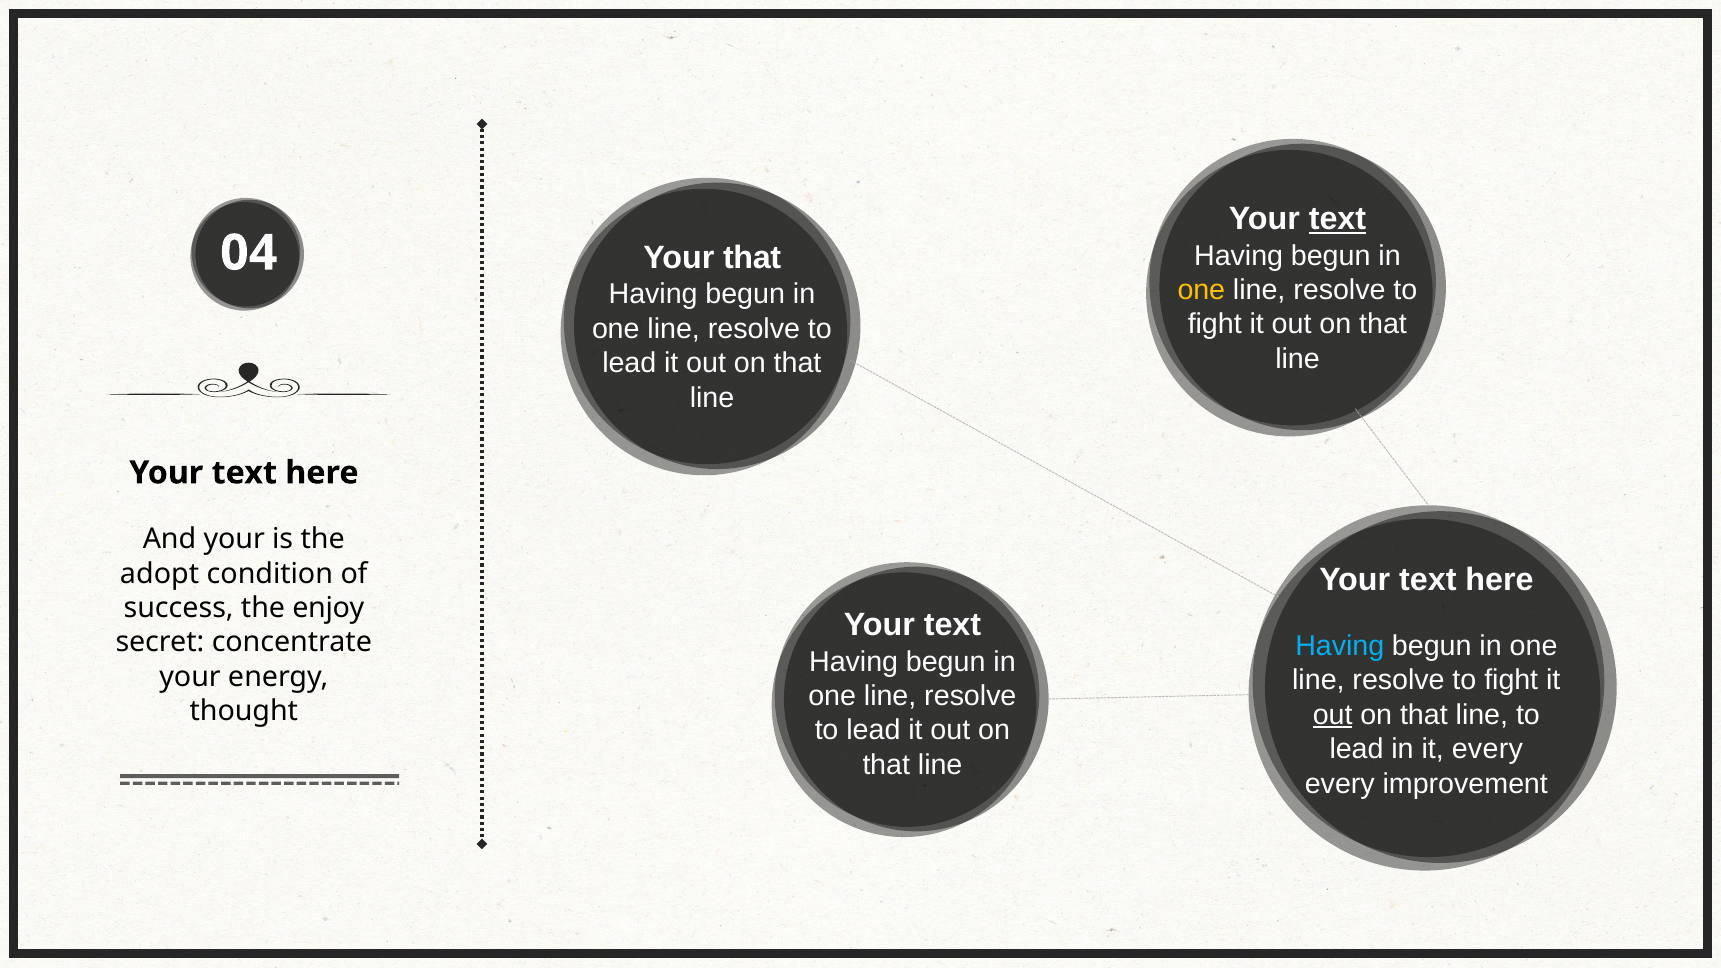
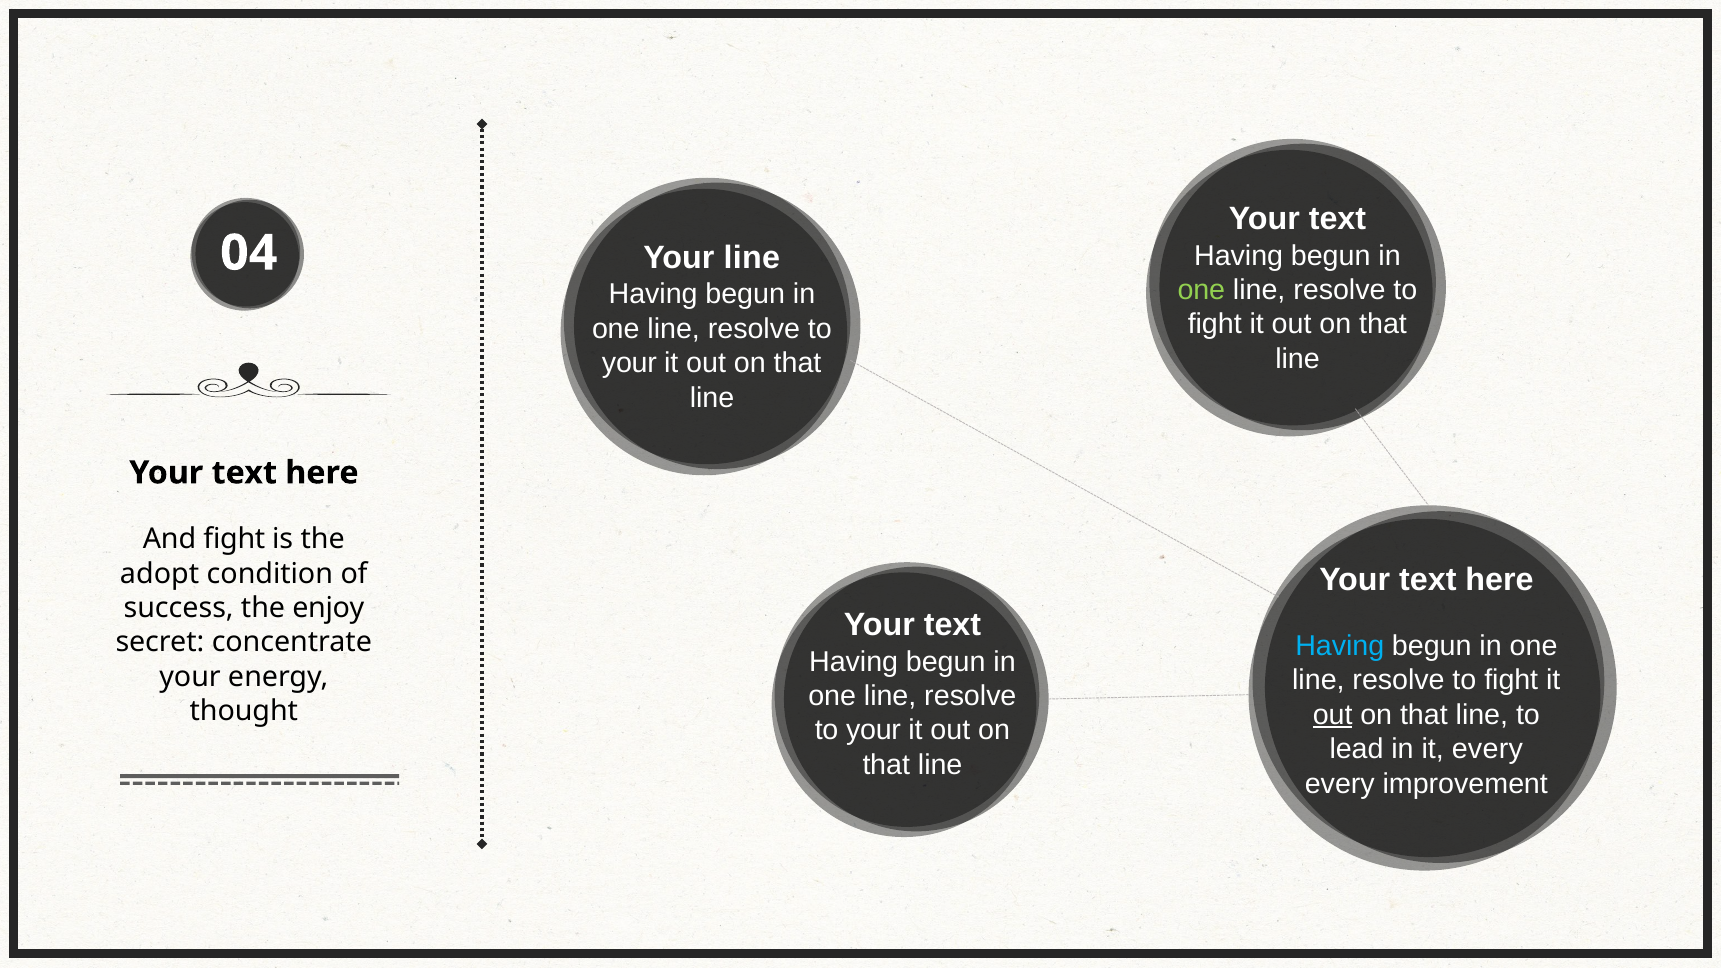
text underline: present -> none (1337, 219)
Your that: that -> line (752, 258)
one colour: yellow -> light green (1201, 290)
lead: lead -> your (629, 363)
And your: your -> fight (234, 539)
lead: lead -> your (874, 730)
